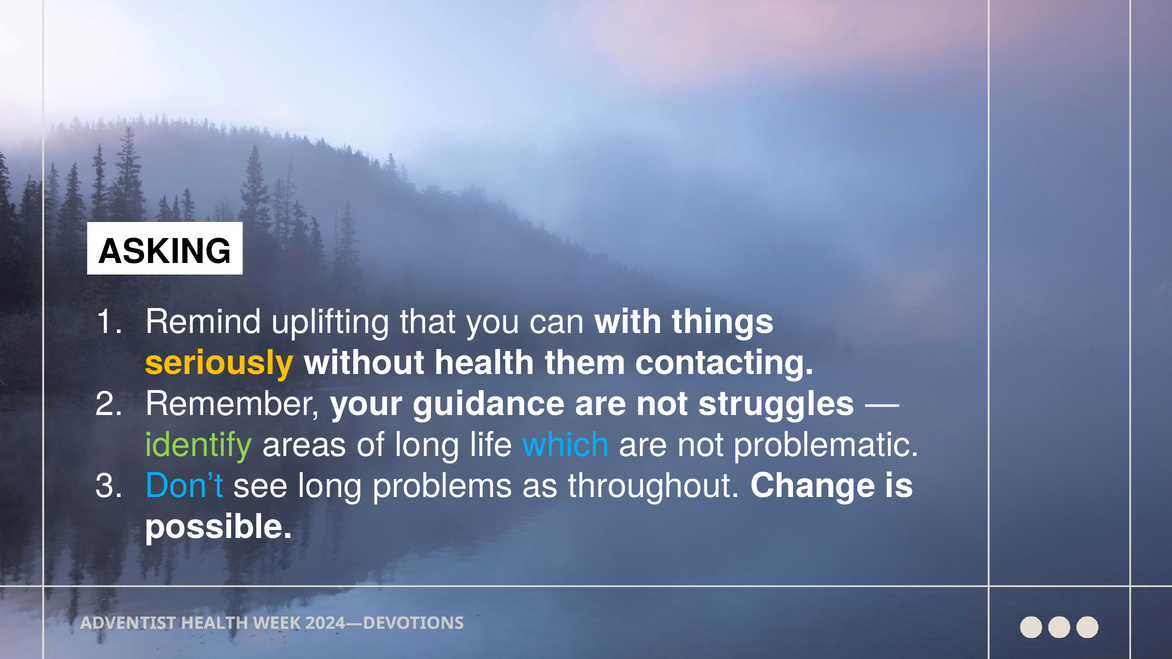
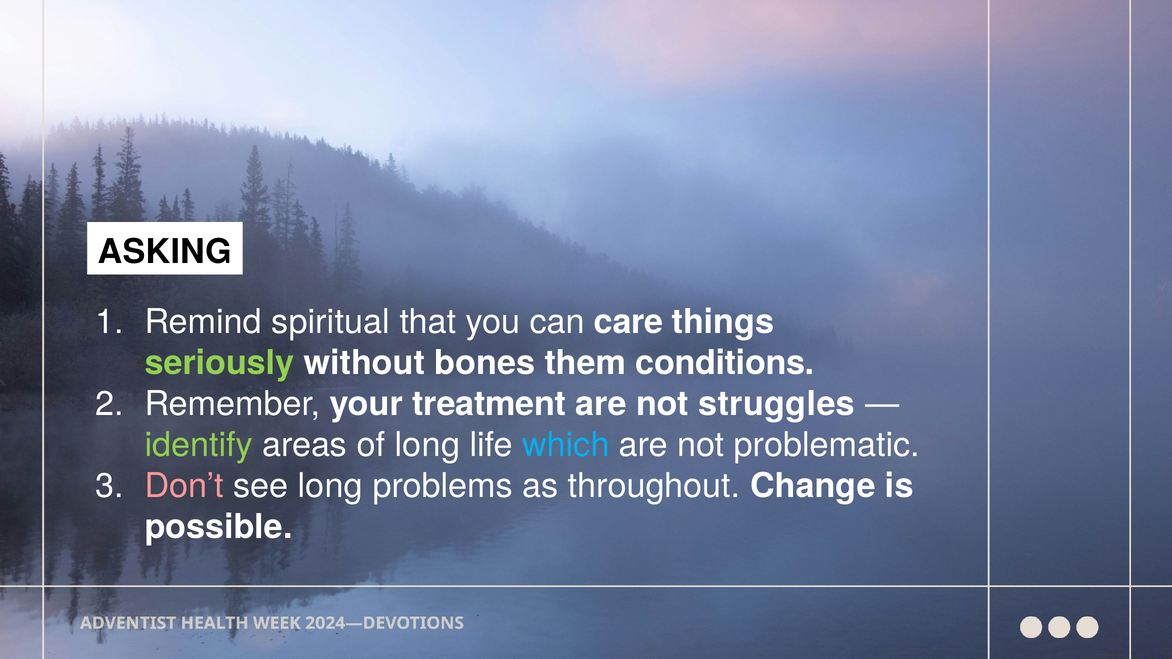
uplifting: uplifting -> spiritual (331, 322)
with: with -> care (629, 322)
seriously colour: yellow -> light green (220, 363)
health: health -> bones (485, 363)
contacting: contacting -> conditions (725, 363)
guidance: guidance -> treatment (489, 404)
Don’t colour: light blue -> pink (184, 486)
